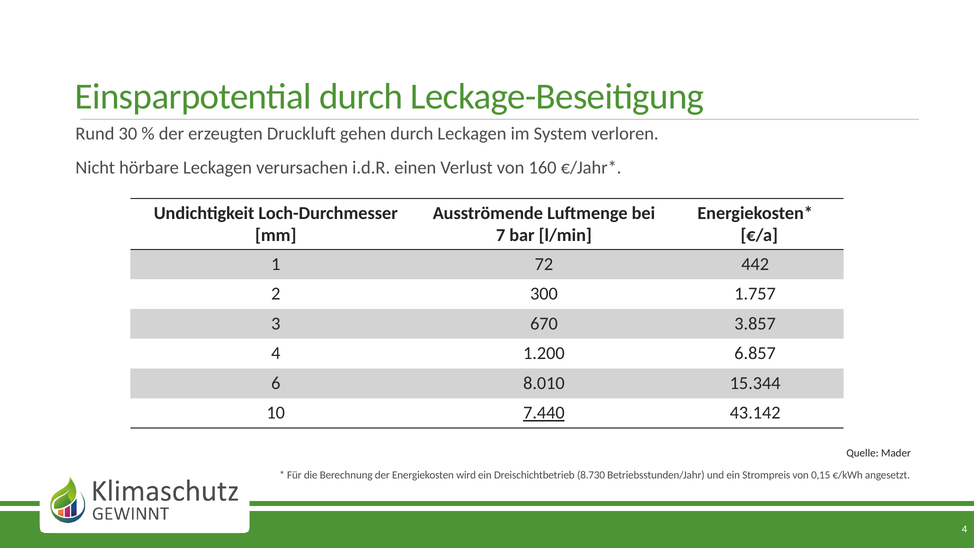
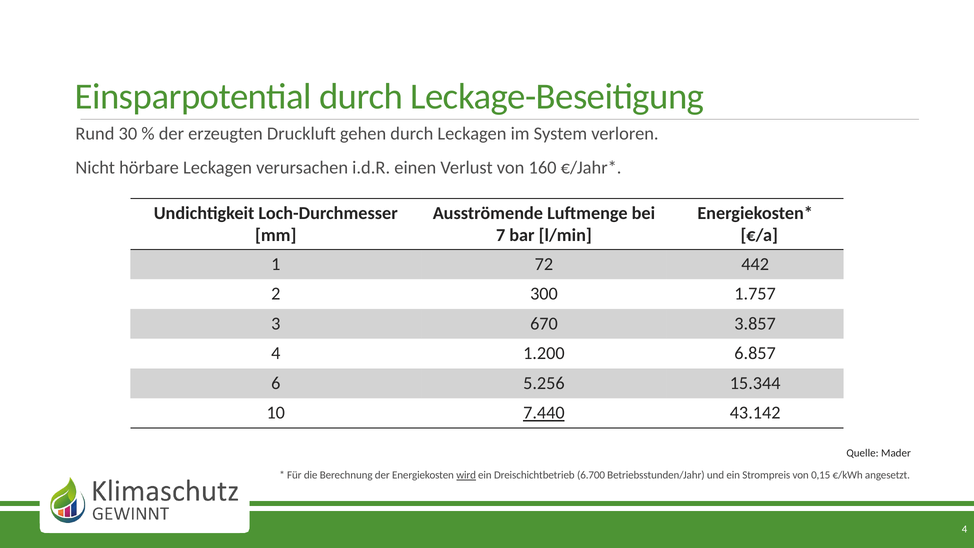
8.010: 8.010 -> 5.256 (544, 383)
wird underline: none -> present (466, 475)
8.730: 8.730 -> 6.700 (591, 475)
